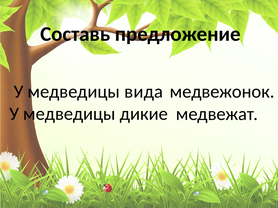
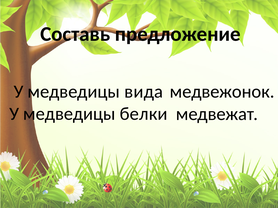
дикие: дикие -> белки (144, 114)
